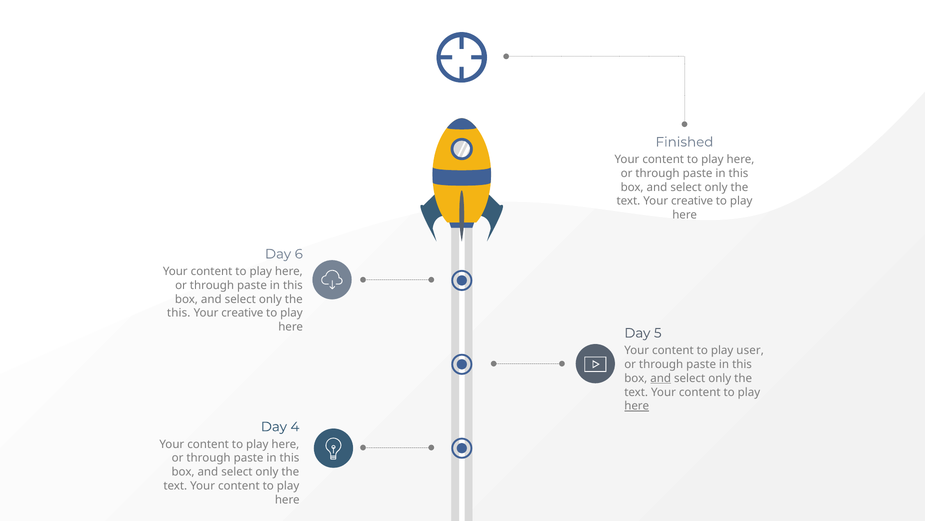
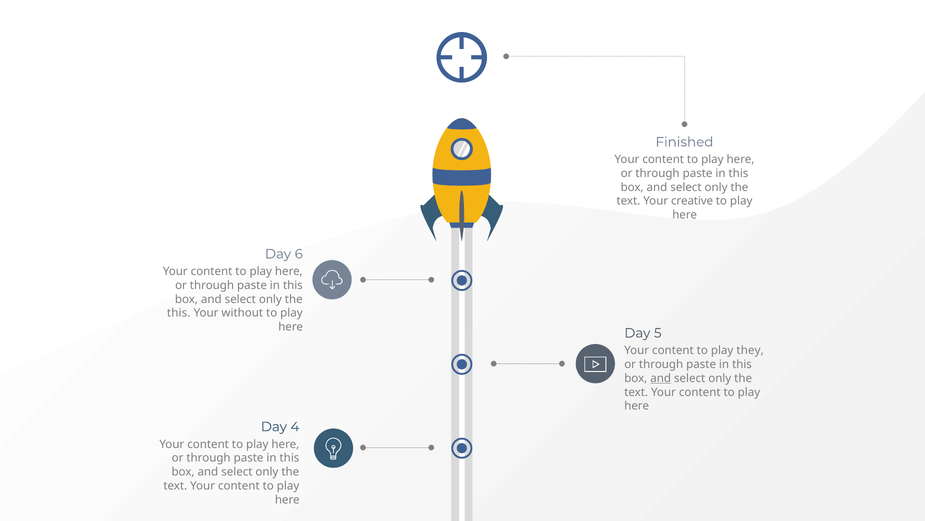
creative: creative -> without (242, 313)
user: user -> they (750, 350)
here underline: present -> none (637, 406)
